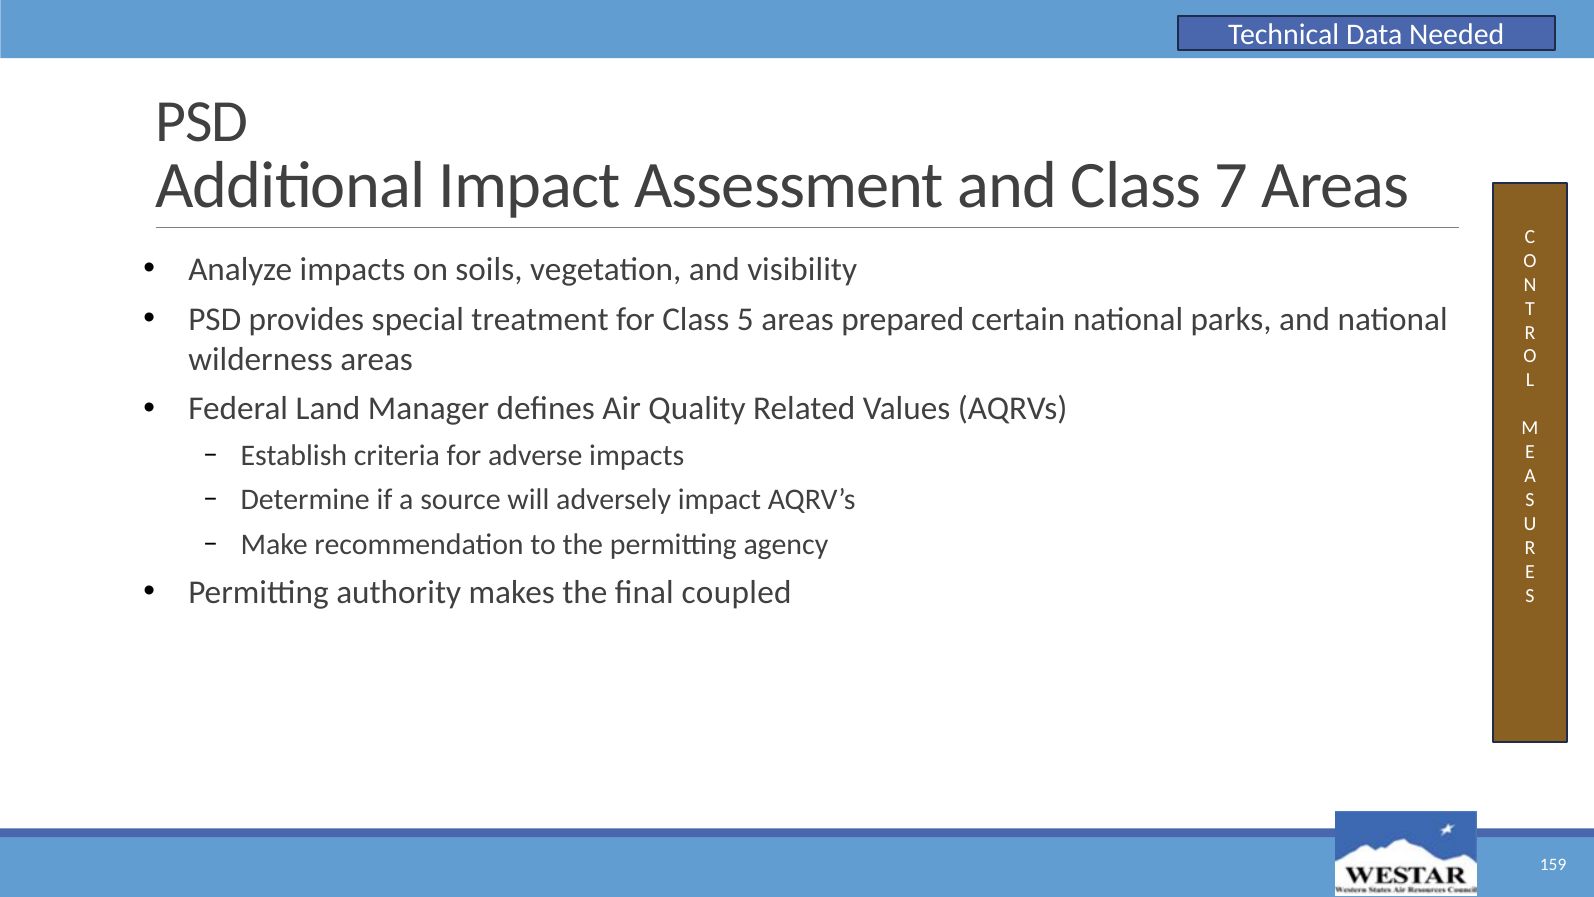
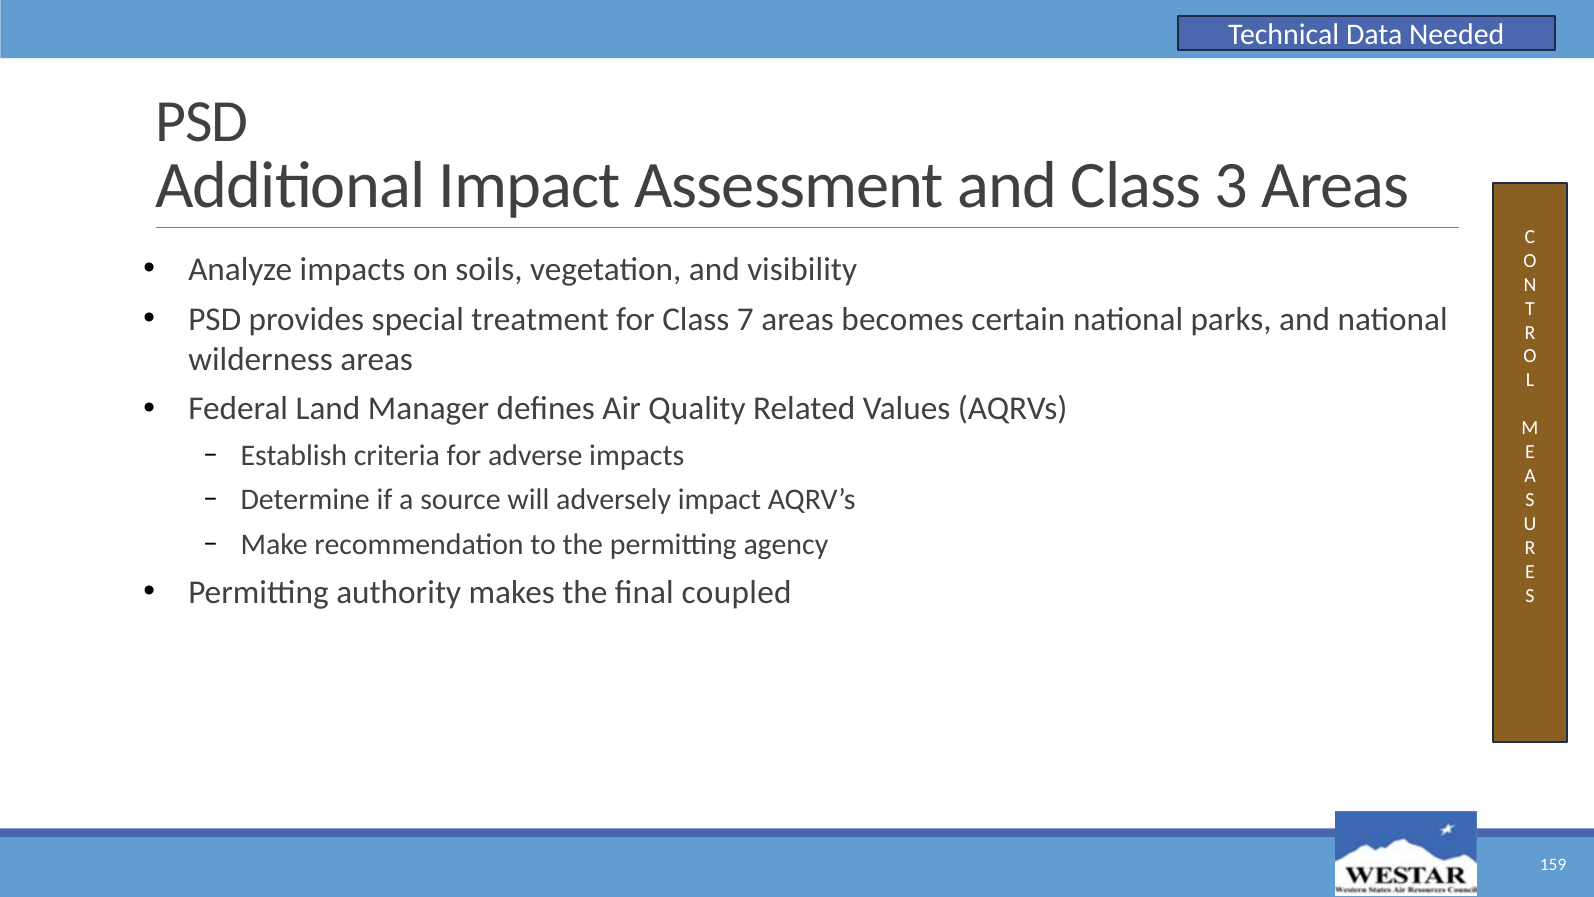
7: 7 -> 3 (1232, 186)
5: 5 -> 7 (745, 319)
prepared: prepared -> becomes (903, 319)
